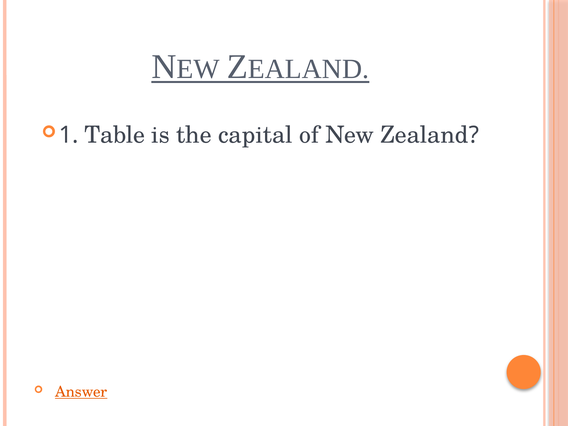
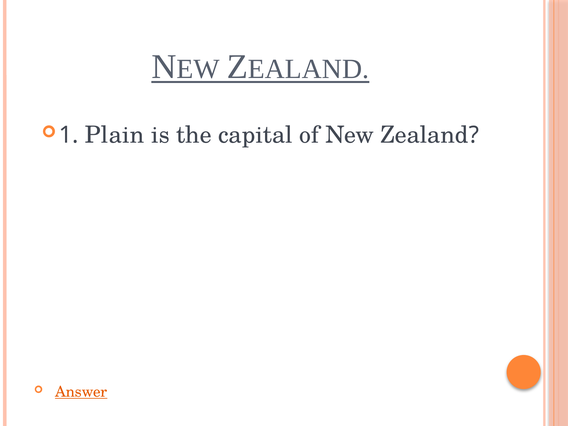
Table: Table -> Plain (115, 135)
